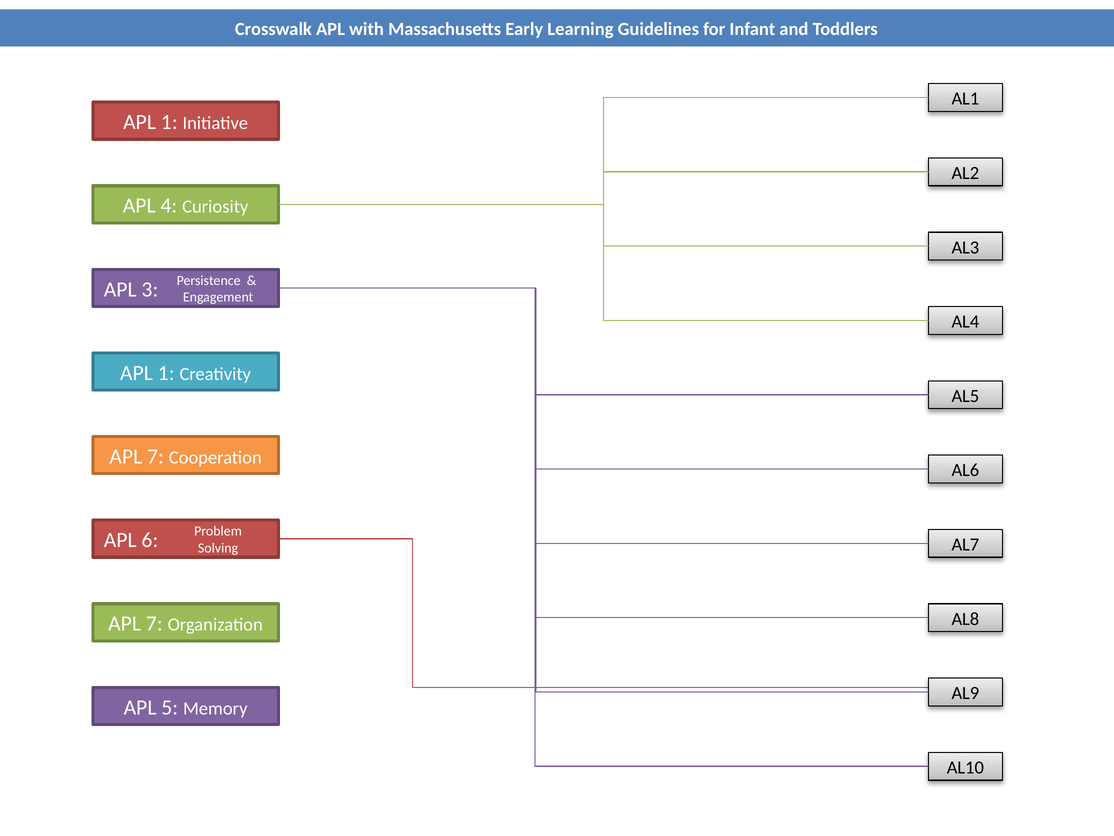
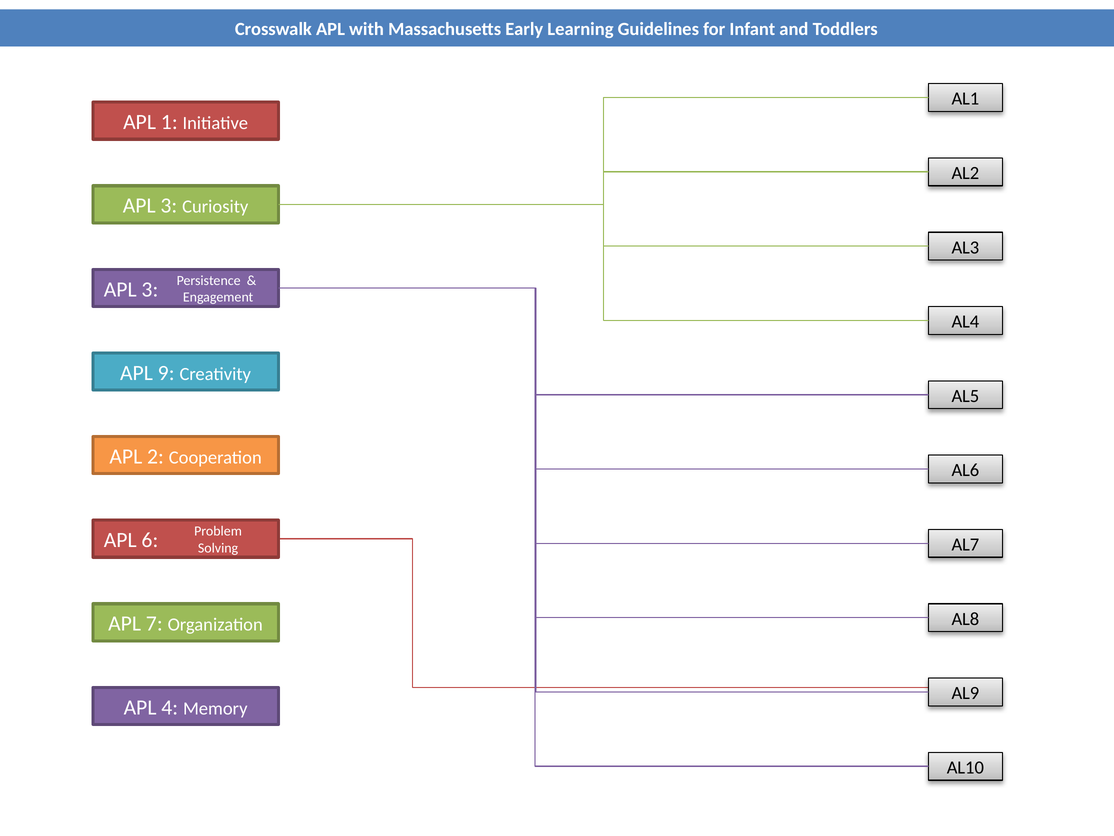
4: 4 -> 3 (169, 206)
1: 1 -> 9 (166, 373)
7: 7 -> 2 (155, 456)
5: 5 -> 4 (170, 707)
